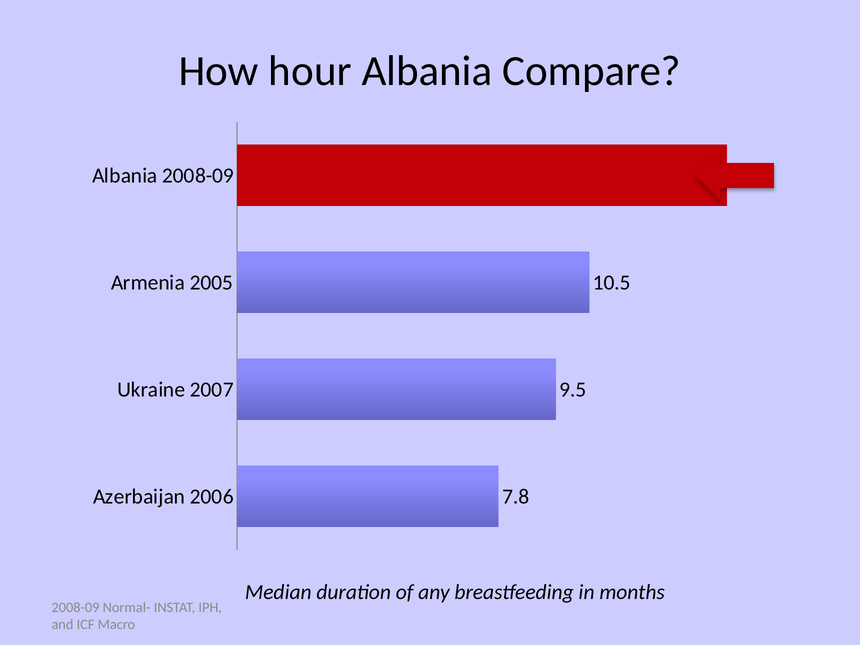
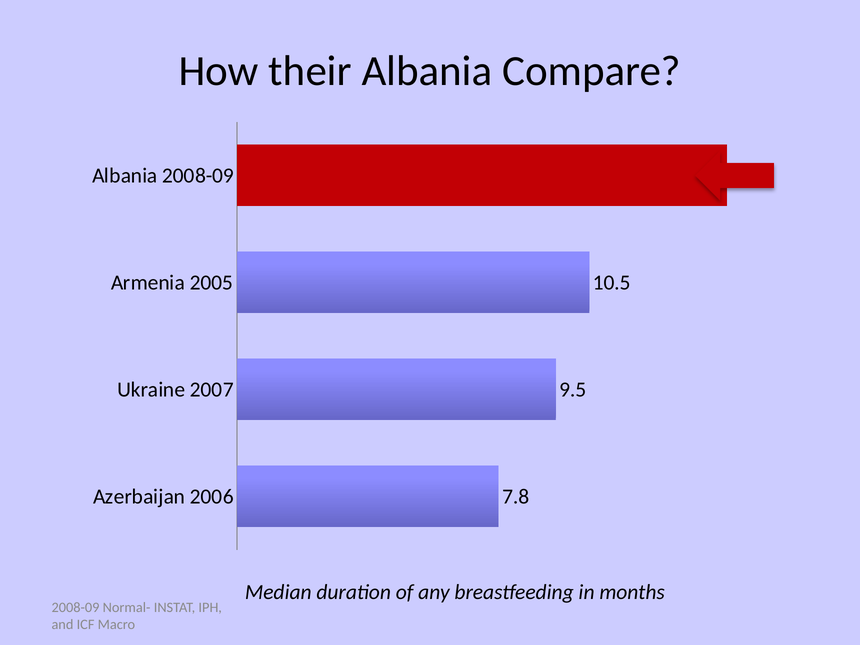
hour: hour -> their (310, 71)
